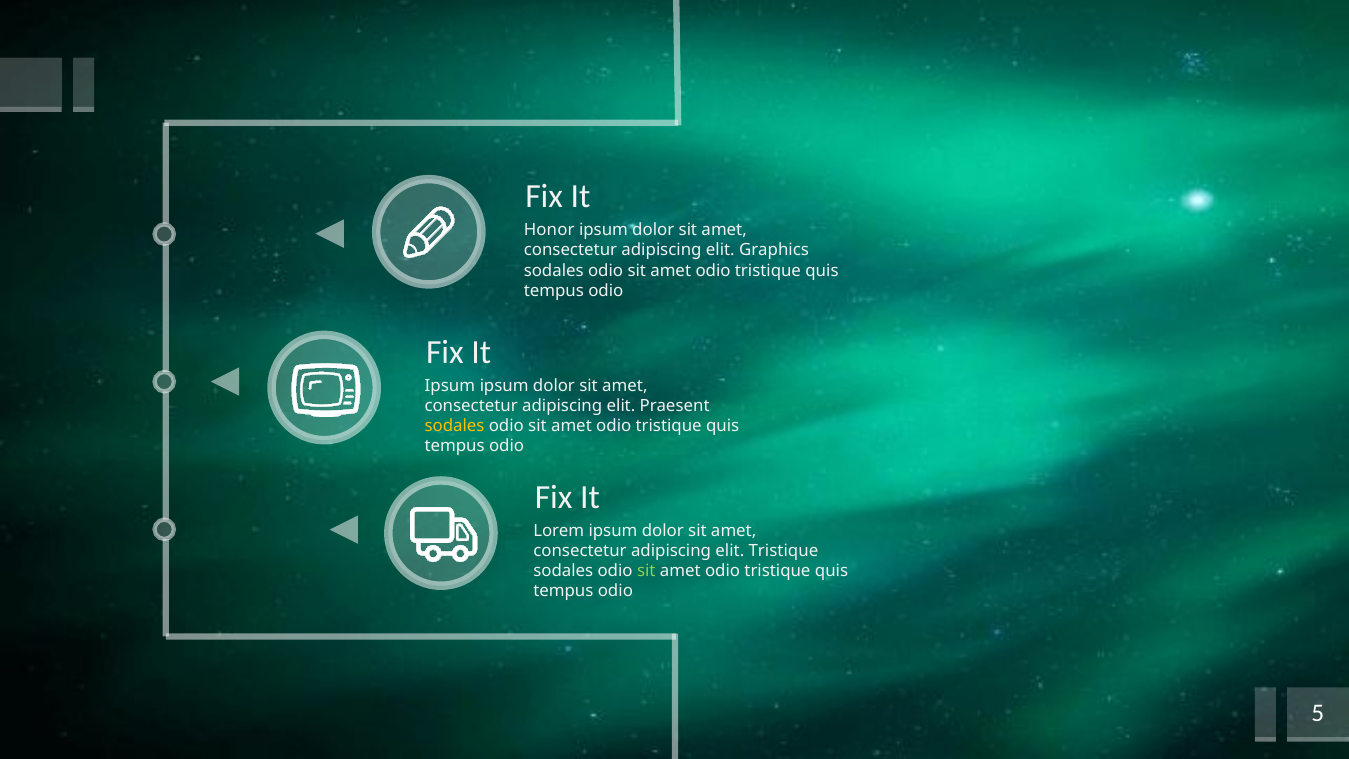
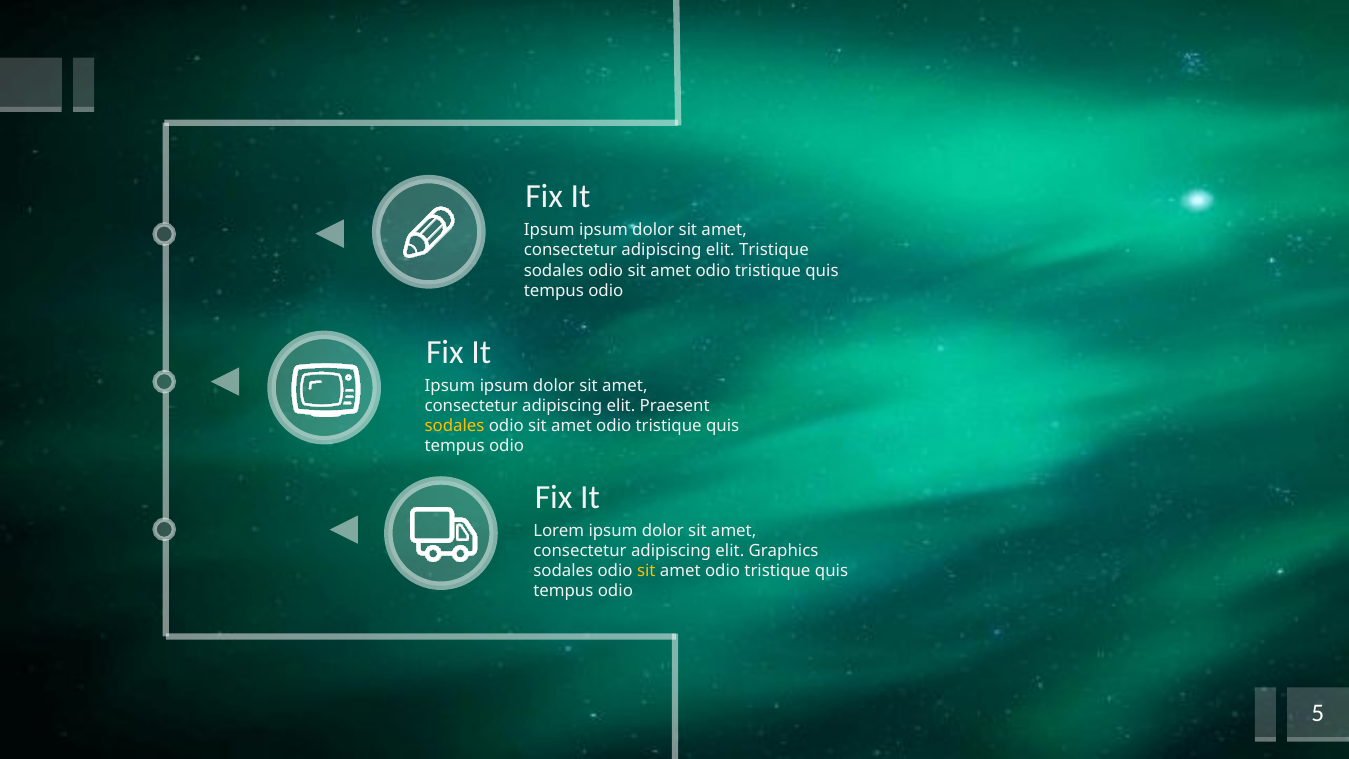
Honor: Honor -> Ipsum (549, 230)
elit Graphics: Graphics -> Tristique (774, 250)
elit Tristique: Tristique -> Graphics (783, 551)
sit colour: light green -> yellow (646, 571)
